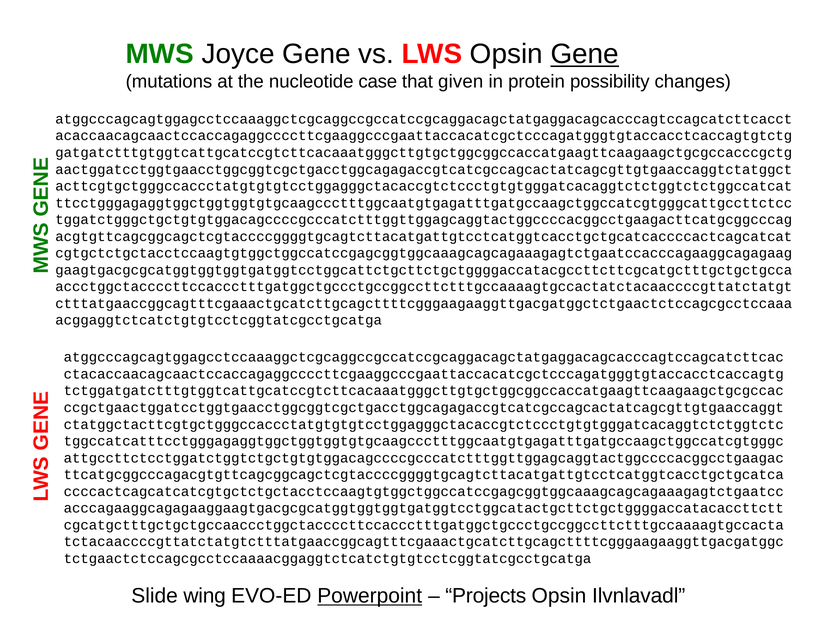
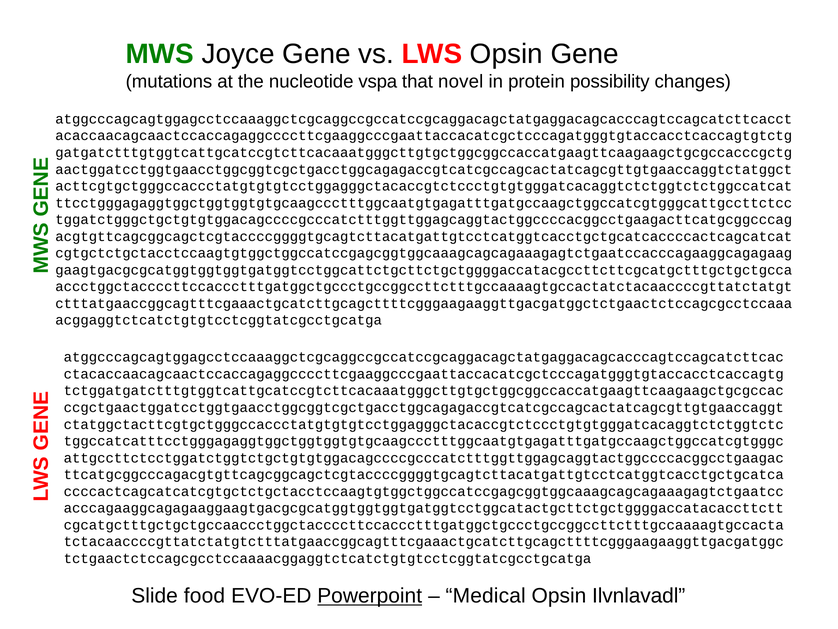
Gene underline: present -> none (585, 54)
case: case -> vspa (378, 81)
given: given -> novel (461, 81)
wing: wing -> food (204, 595)
Projects: Projects -> Medical (486, 595)
